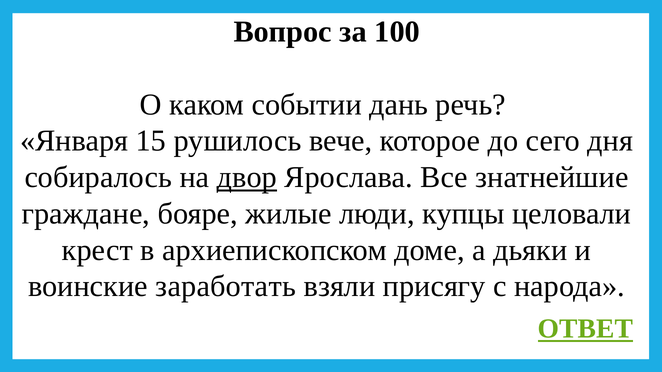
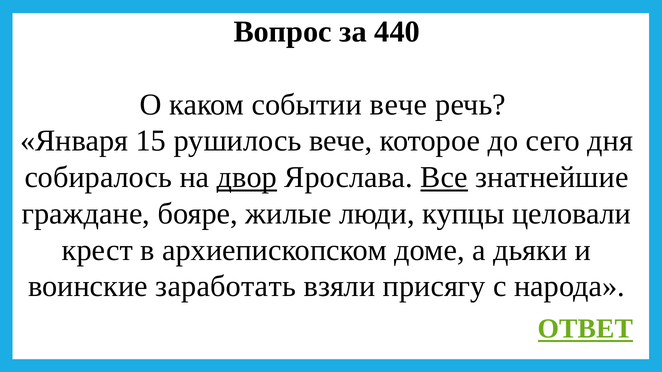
100: 100 -> 440 (397, 32)
событии дань: дань -> вече (399, 105)
Все underline: none -> present (444, 178)
